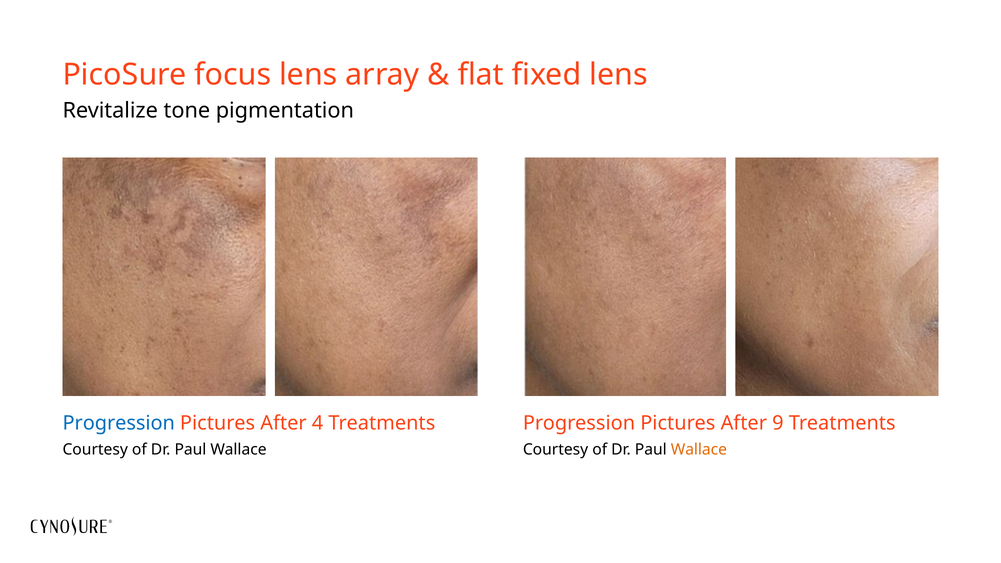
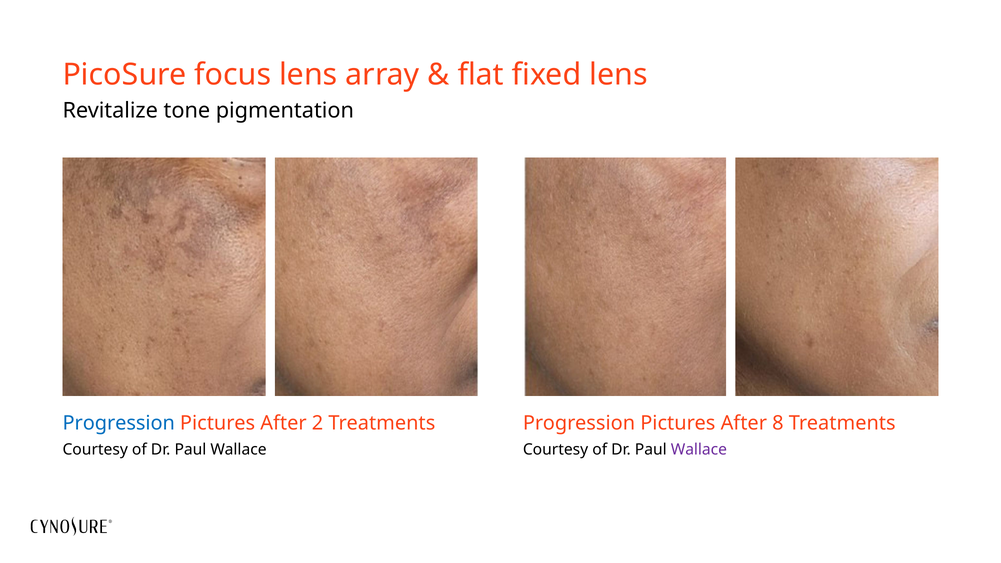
4: 4 -> 2 (318, 423)
9: 9 -> 8 (778, 423)
Wallace colour: orange -> purple (699, 450)
